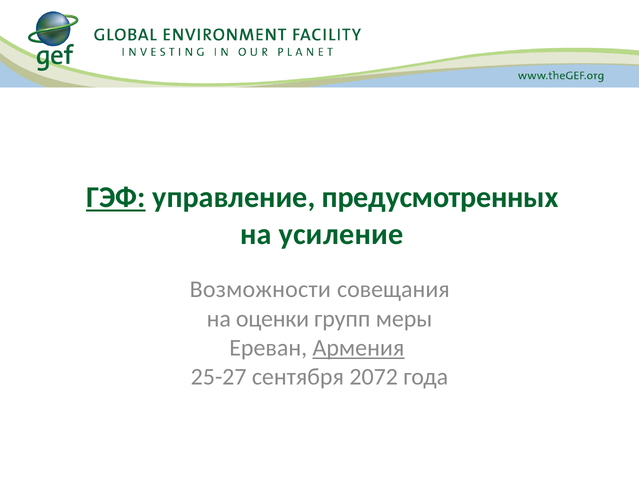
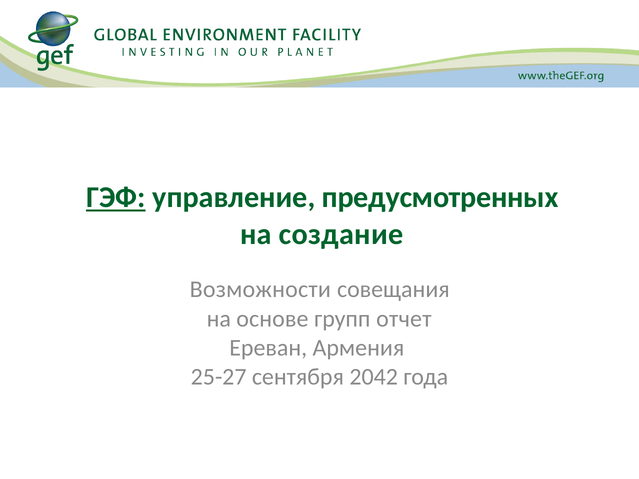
усиление: усиление -> создание (341, 234)
оценки: оценки -> основе (272, 319)
меры: меры -> отчет (404, 319)
Армения underline: present -> none (358, 348)
2072: 2072 -> 2042 (374, 377)
